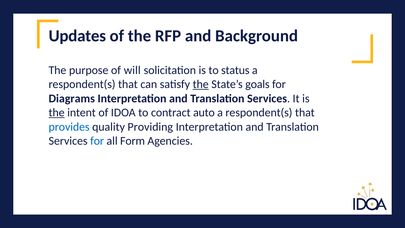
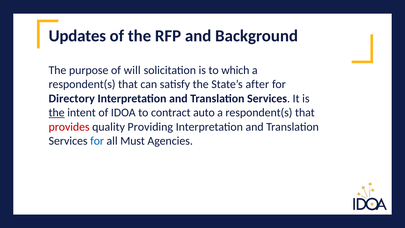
status: status -> which (235, 70)
the underline: present -> none (201, 84)
goals: goals -> after (257, 84)
Diagrams: Diagrams -> Directory (72, 98)
provides colour: blue -> red (69, 127)
Form: Form -> Must (133, 141)
